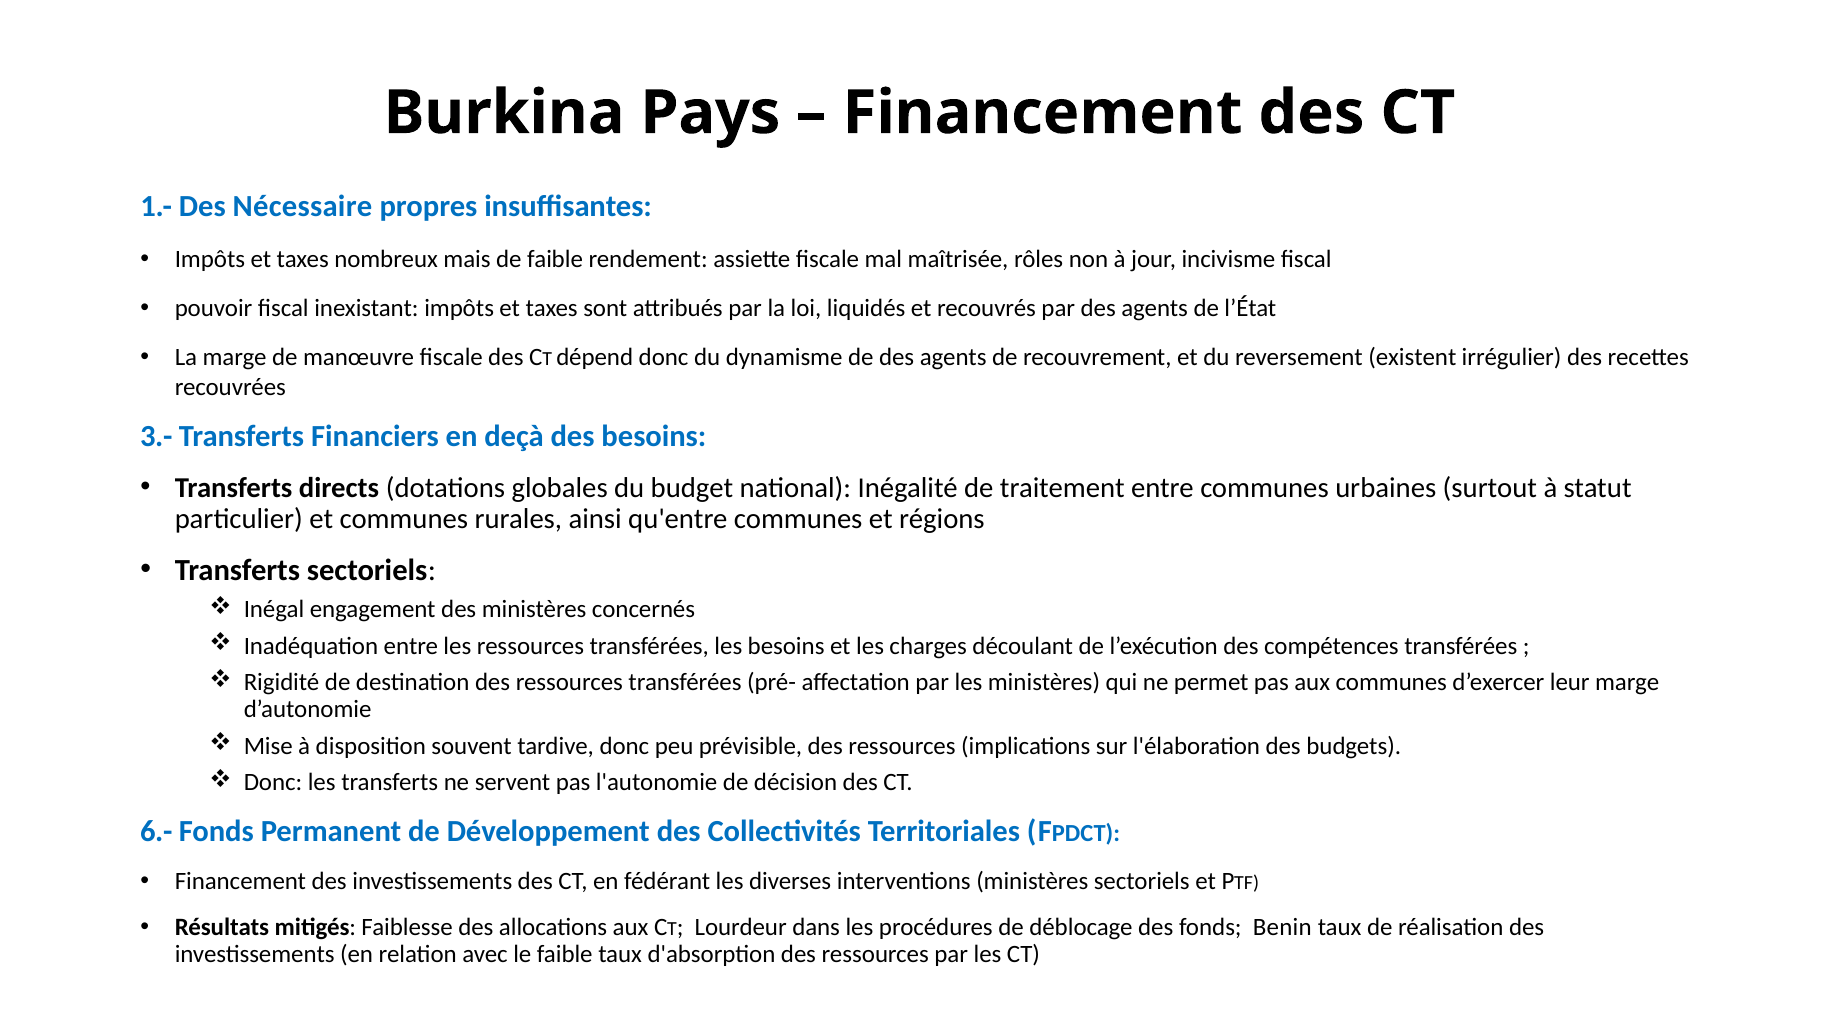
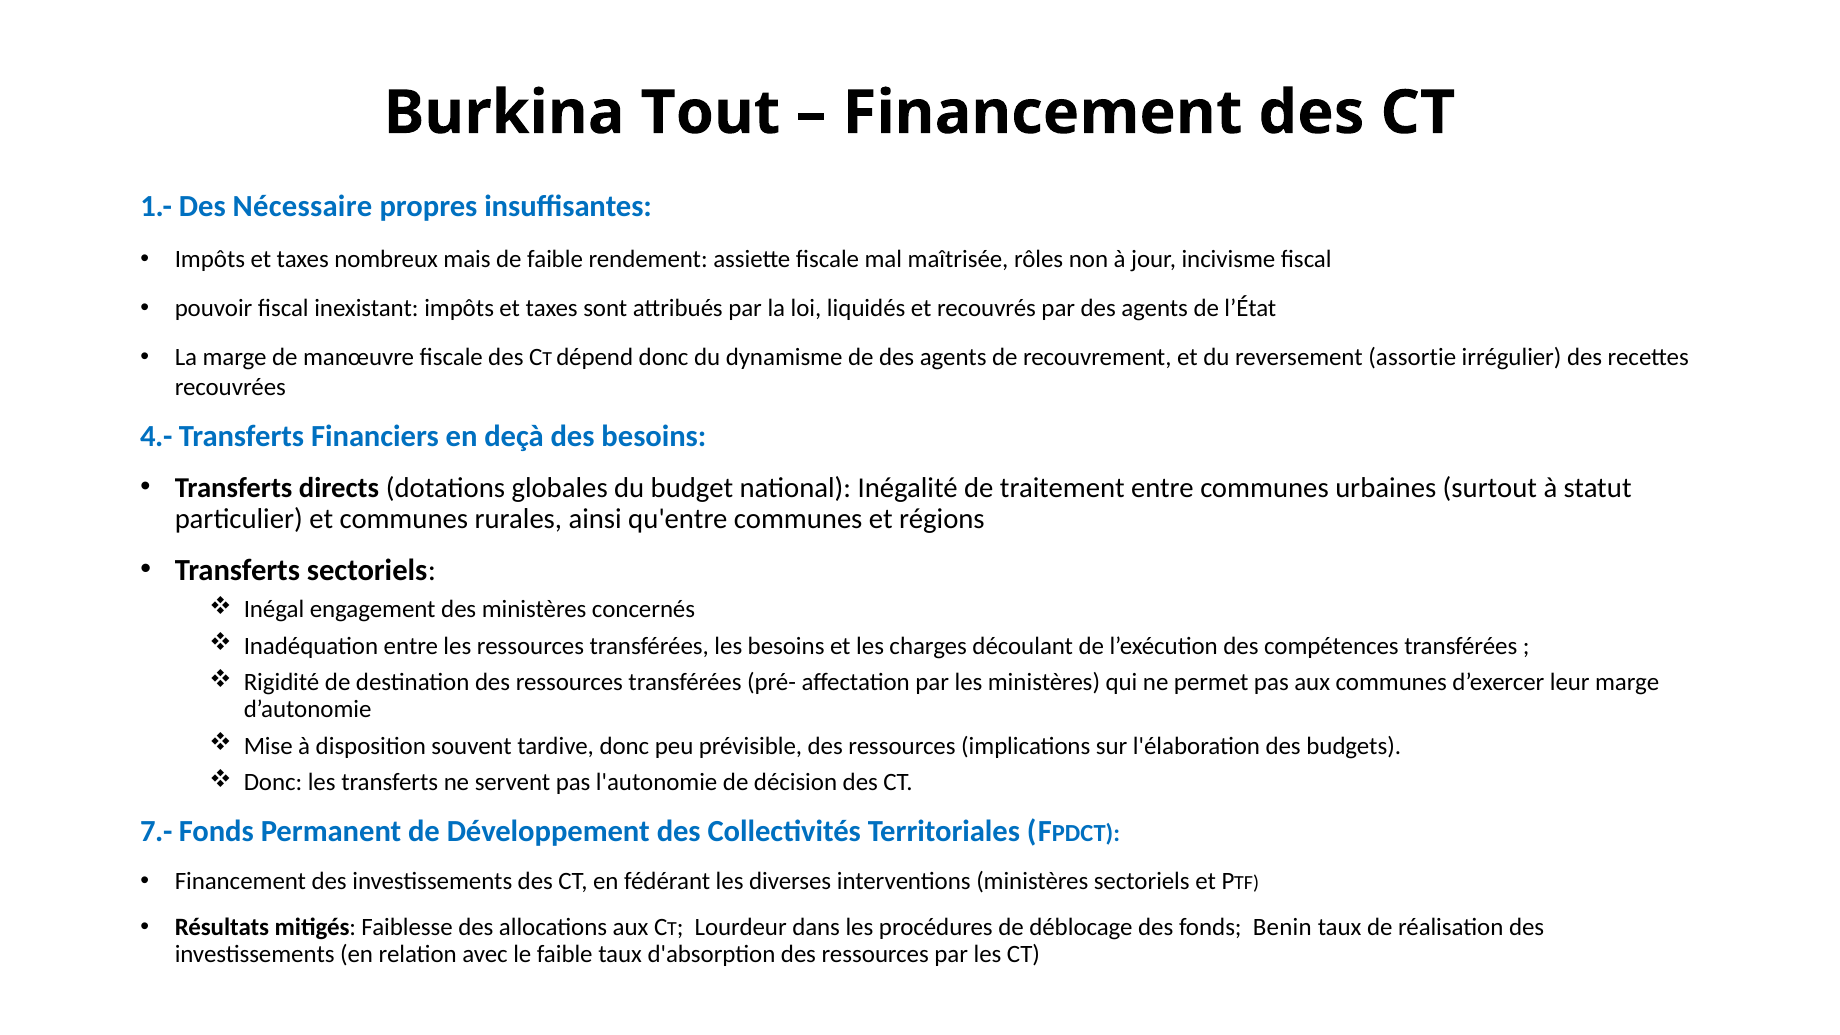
Pays: Pays -> Tout (710, 113)
existent: existent -> assortie (1412, 358)
3.-: 3.- -> 4.- (156, 436)
6.-: 6.- -> 7.- (156, 832)
